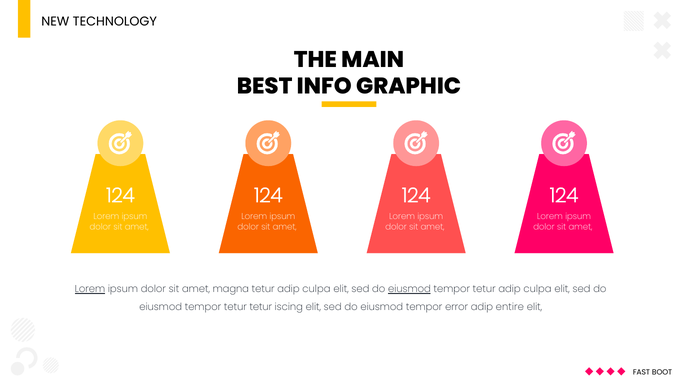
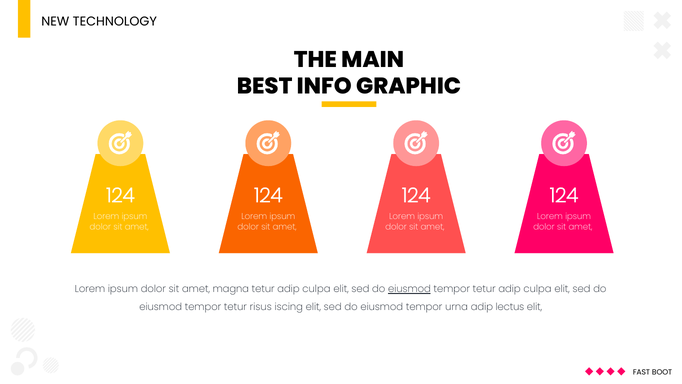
Lorem underline: present -> none (90, 289)
tetur tetur: tetur -> risus (261, 307)
error: error -> urna (457, 307)
entire: entire -> lectus (510, 307)
